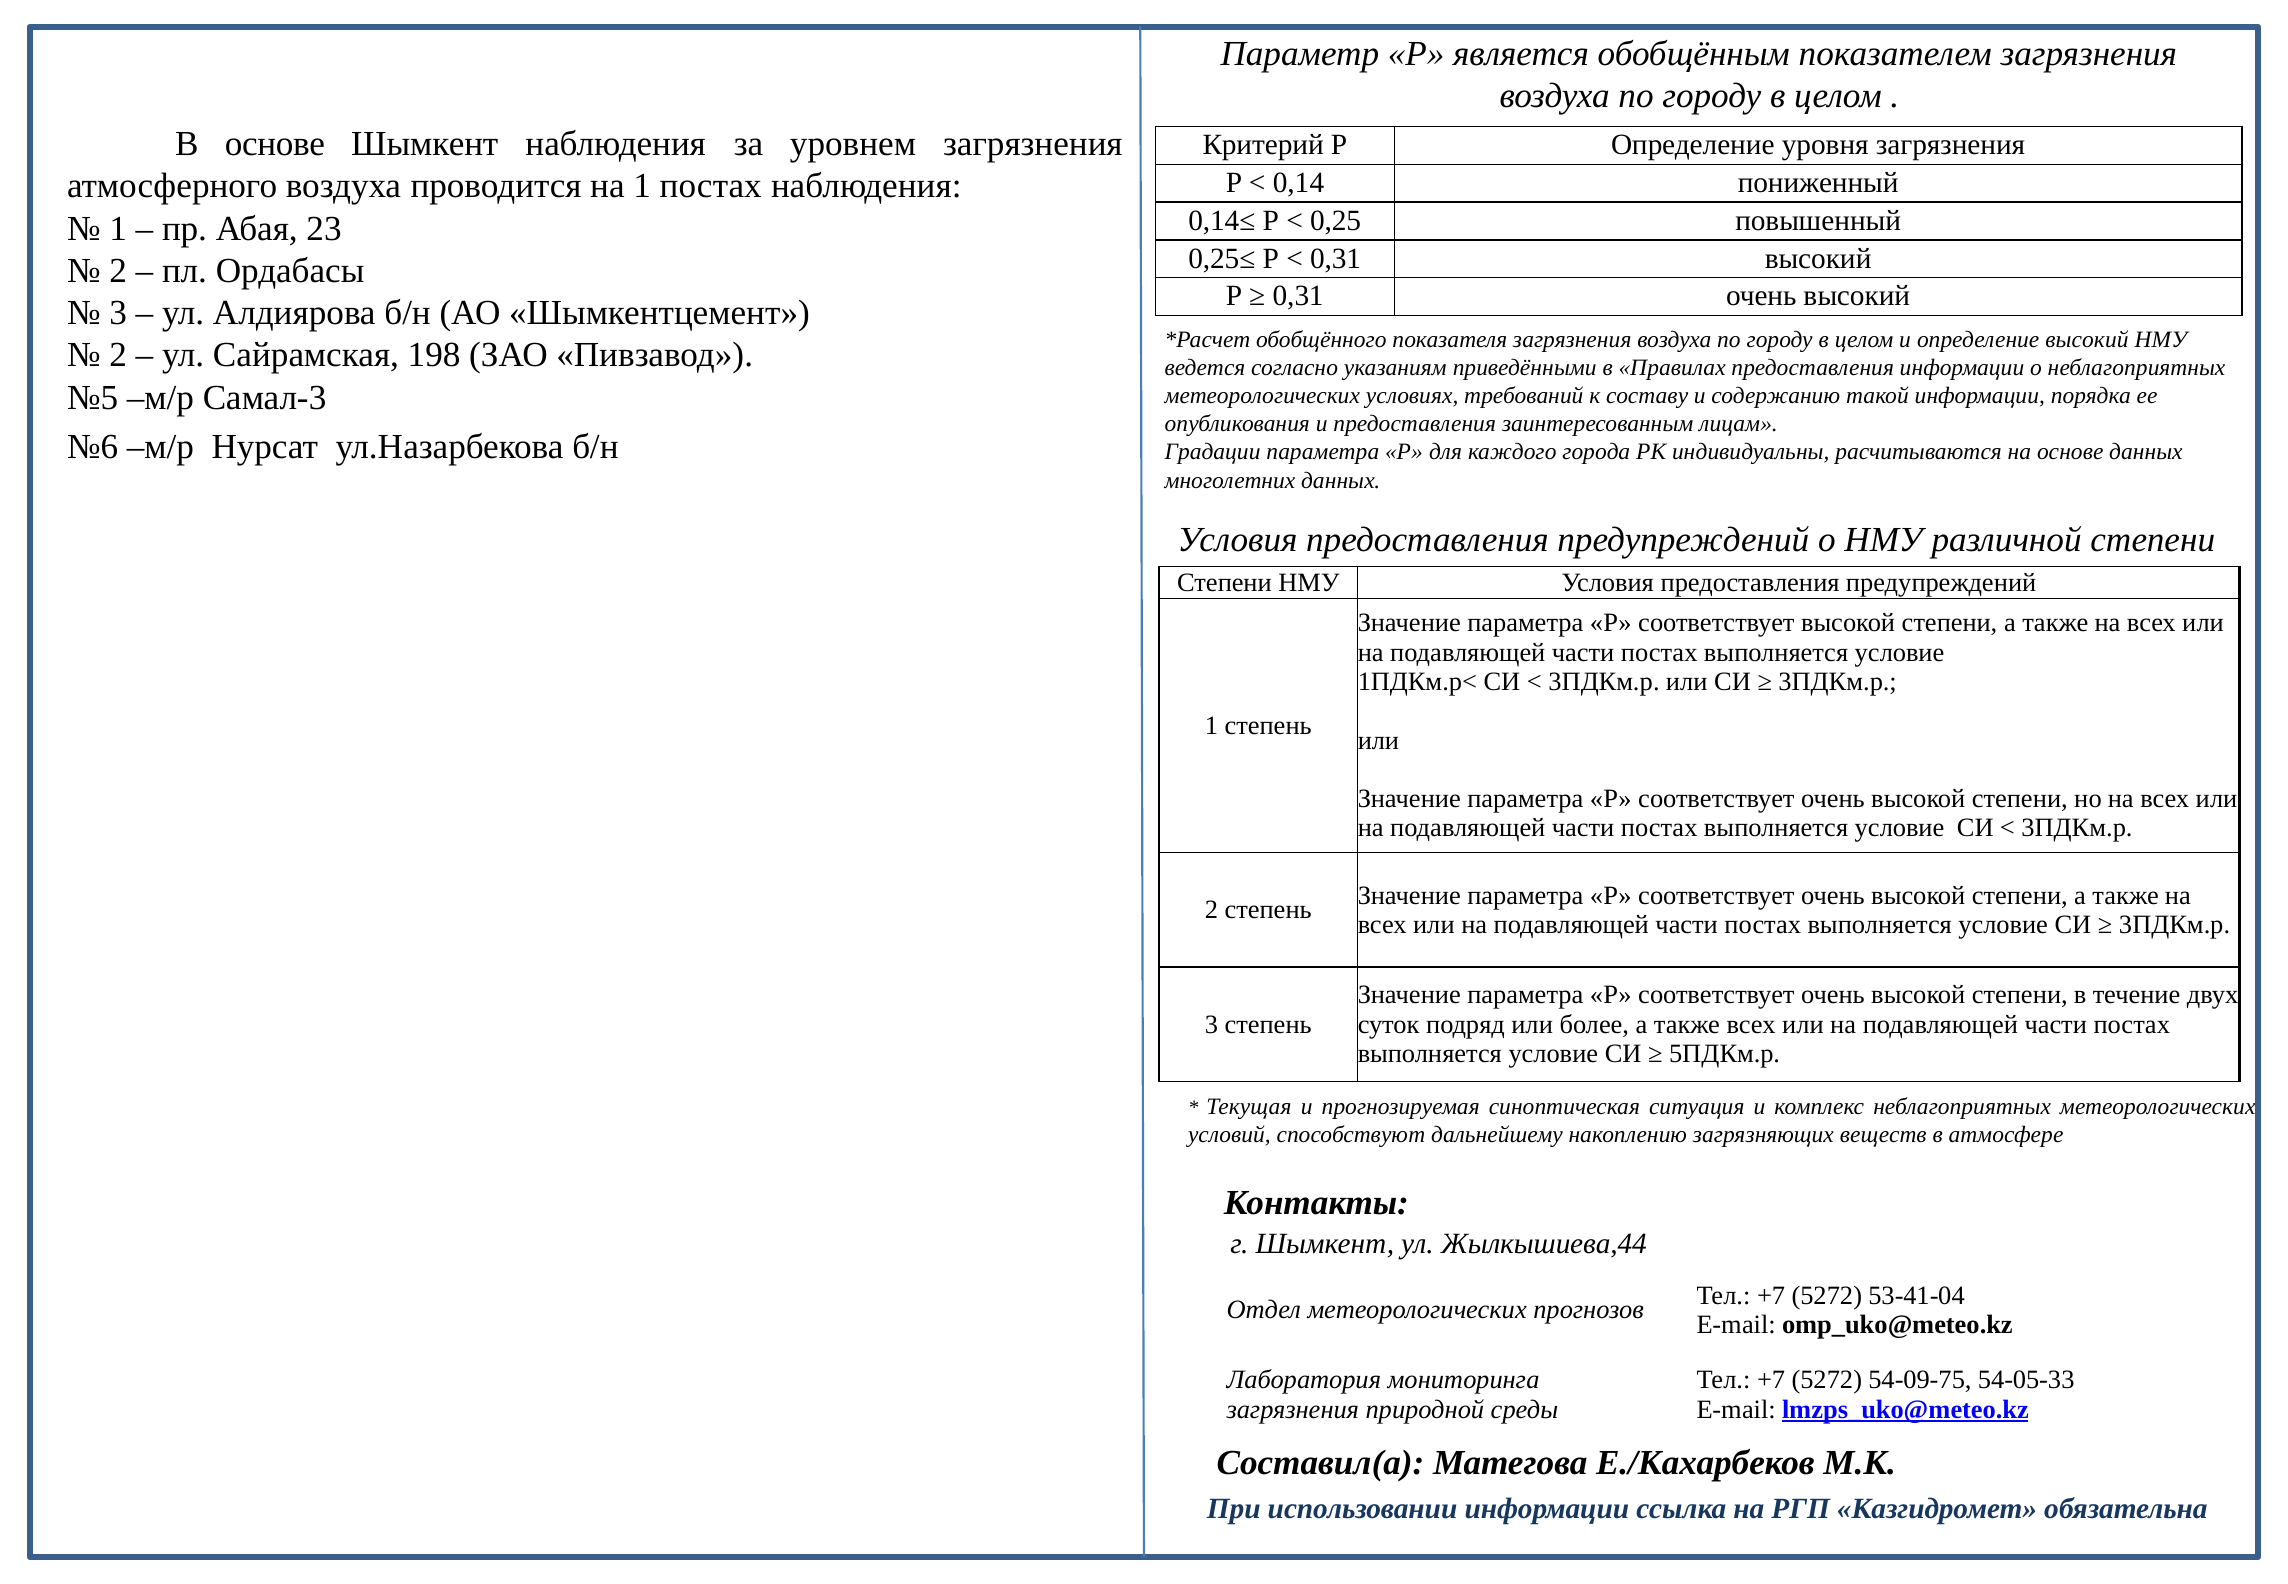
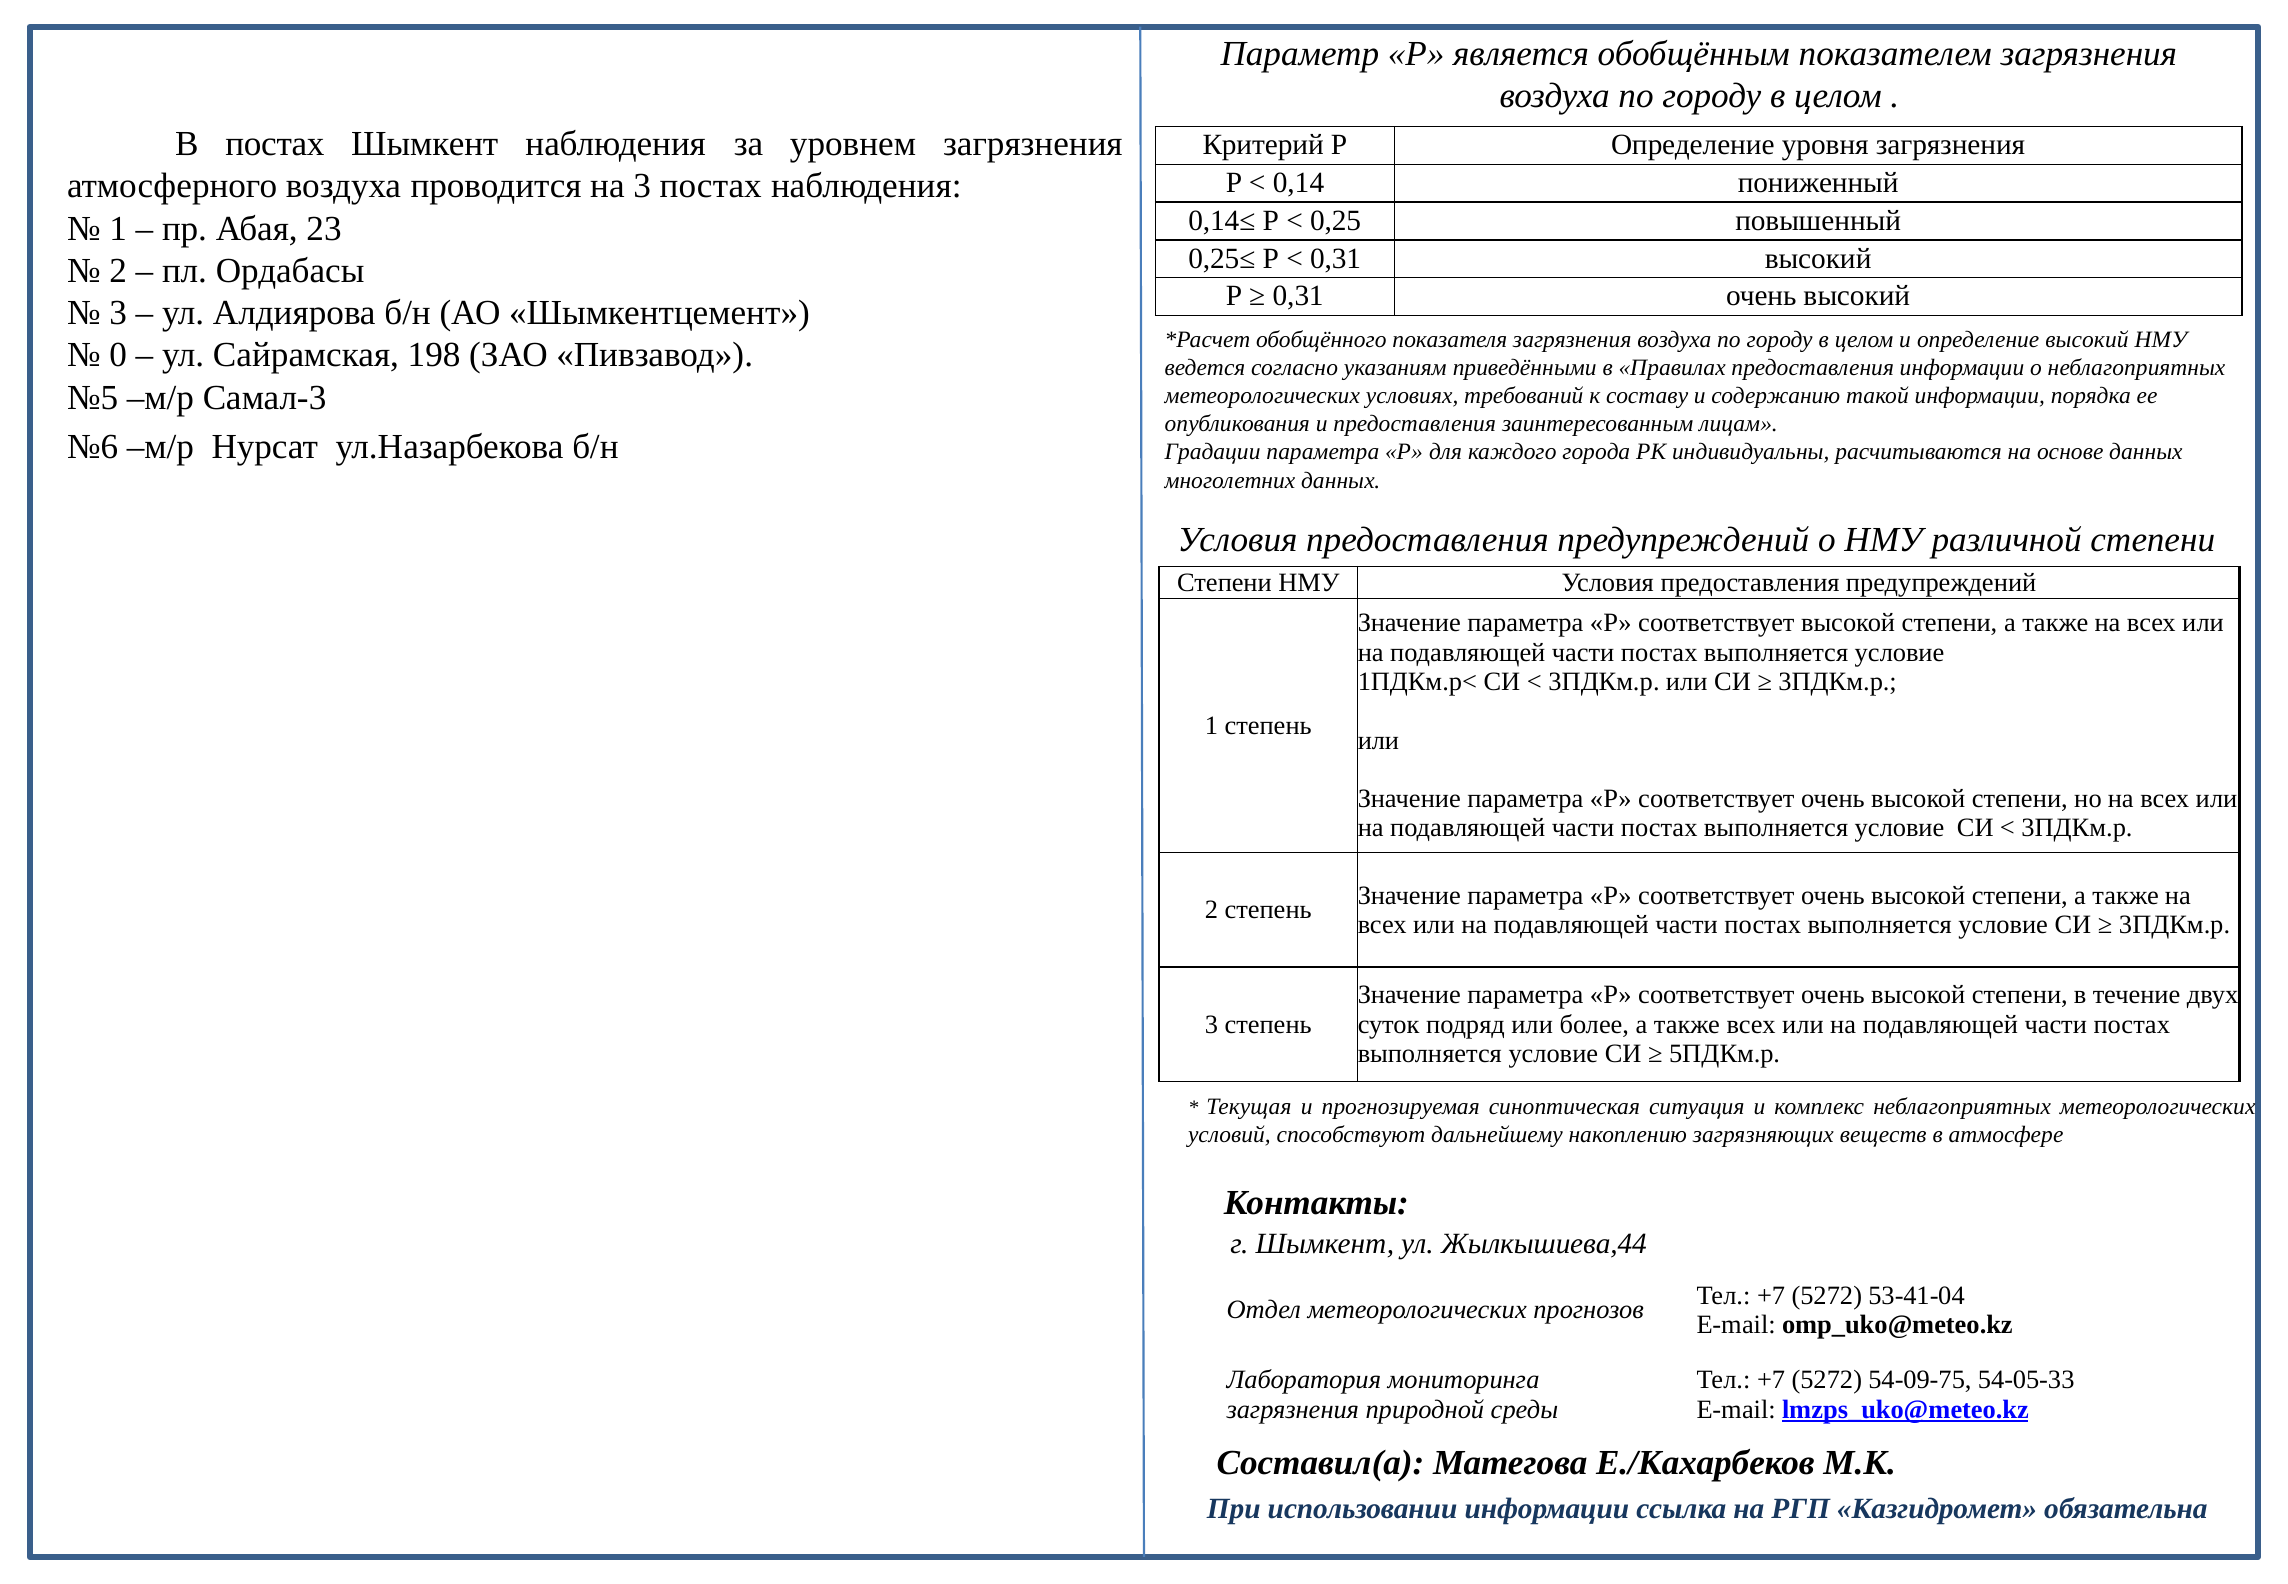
В основе: основе -> постах (275, 144)
на 1: 1 -> 3 (642, 186)
2: 2 -> 0 (118, 355)
